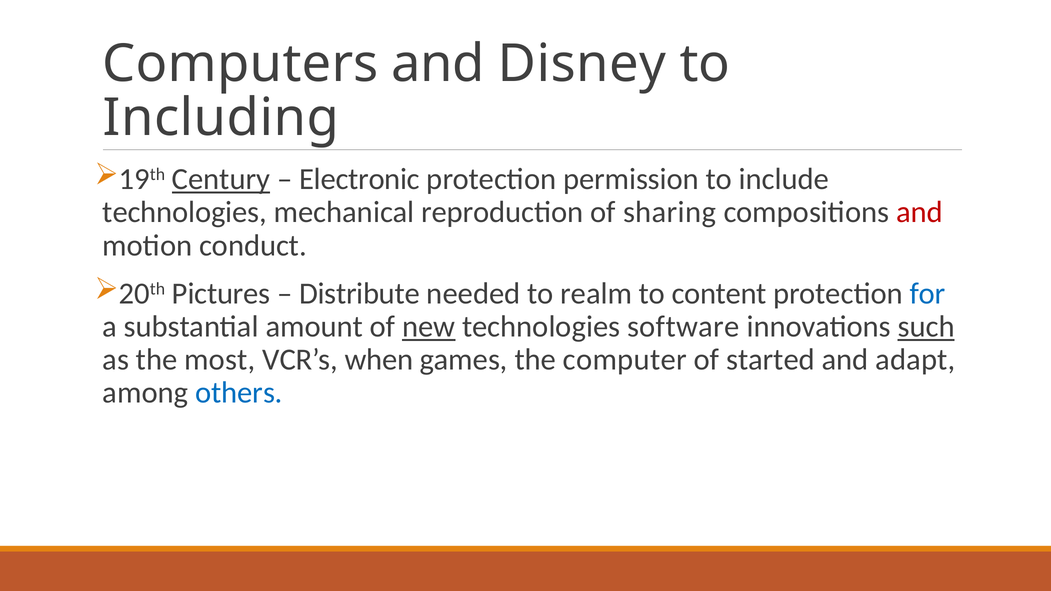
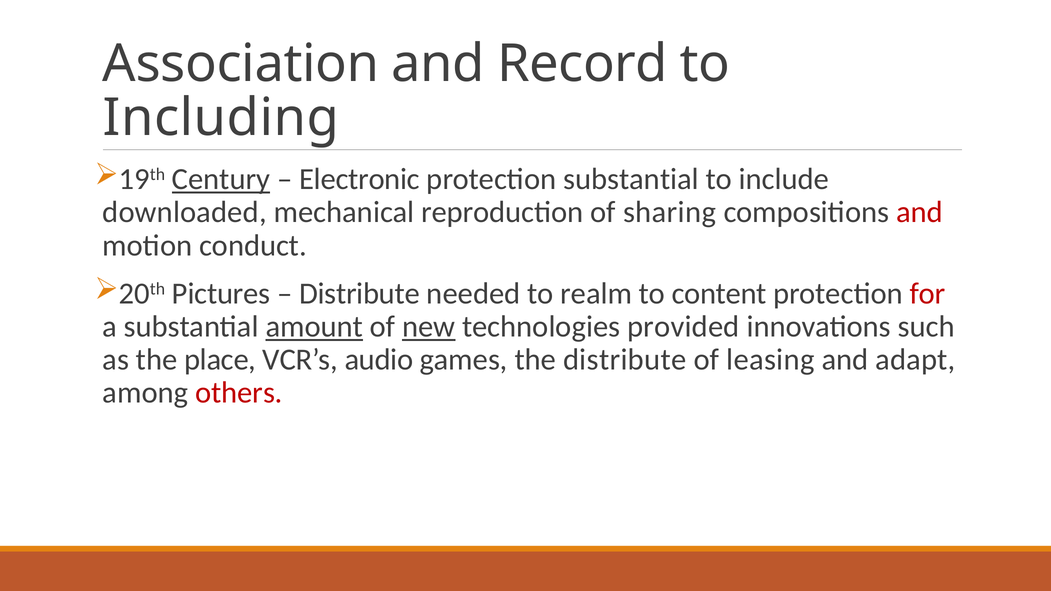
Computers: Computers -> Association (241, 64)
Disney: Disney -> Record (582, 64)
protection permission: permission -> substantial (631, 179)
technologies: technologies -> downloaded (185, 212)
for colour: blue -> red (928, 294)
amount underline: none -> present (314, 327)
software: software -> provided (683, 327)
such underline: present -> none (926, 327)
most: most -> place (220, 360)
when: when -> audio (379, 360)
the computer: computer -> distribute (625, 360)
started: started -> leasing (770, 360)
others colour: blue -> red (239, 393)
